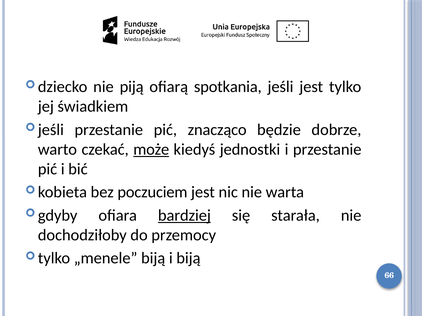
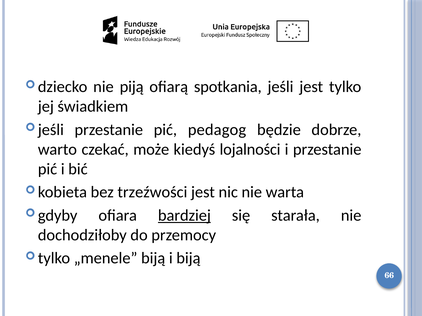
znacząco: znacząco -> pedagog (217, 130)
może underline: present -> none (151, 150)
jednostki: jednostki -> lojalności (250, 150)
poczuciem: poczuciem -> trzeźwości (152, 192)
